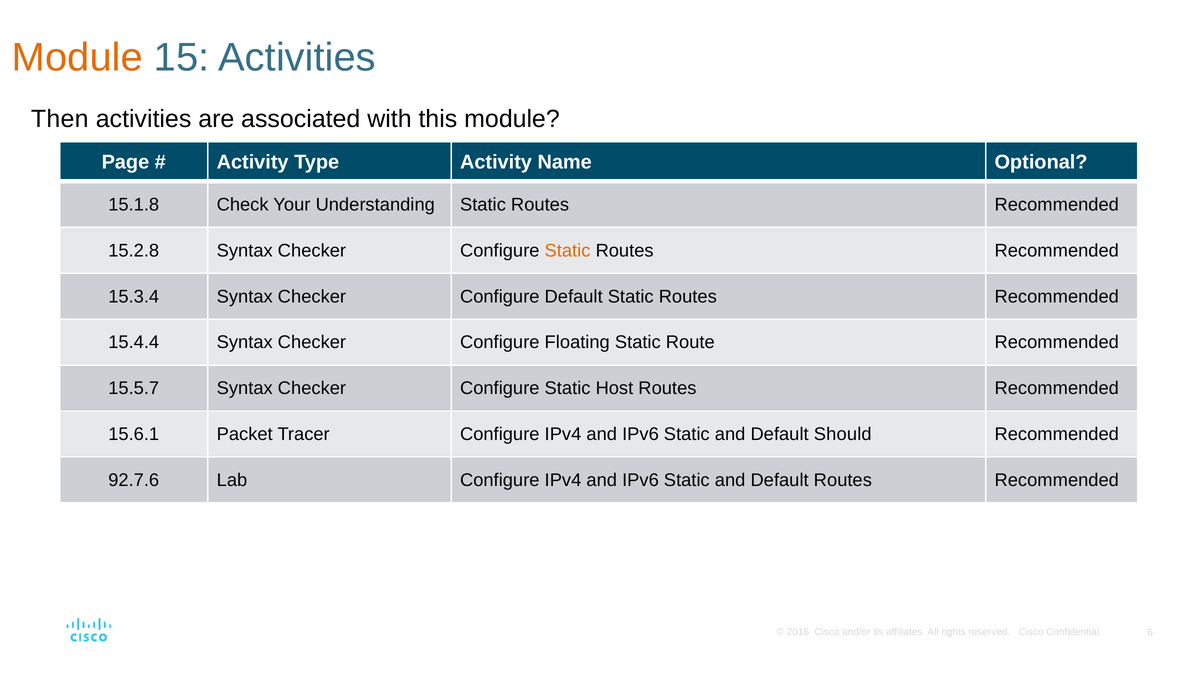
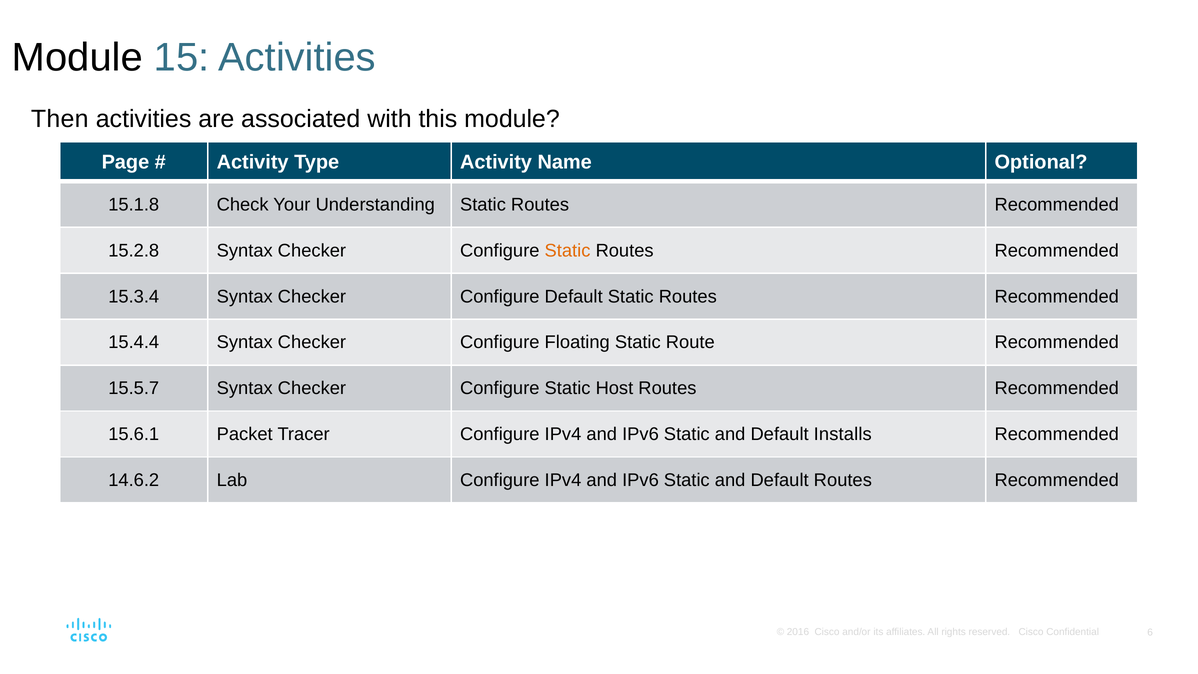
Module colour: orange -> black (77, 58)
Should: Should -> Installs (843, 434)
92.7.6: 92.7.6 -> 14.6.2 (134, 480)
